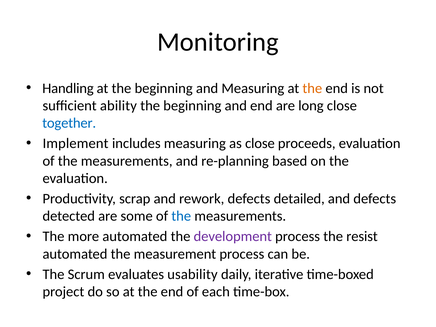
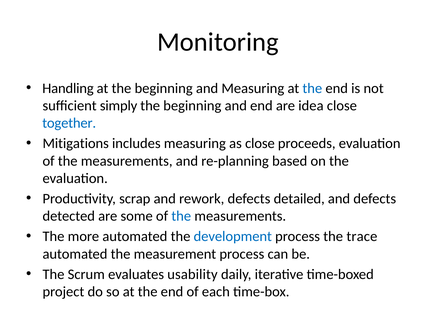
the colour: orange -> blue (312, 88)
ability: ability -> simply (119, 106)
long: long -> idea (311, 106)
Implement: Implement -> Mitigations (76, 143)
development colour: purple -> blue (233, 236)
resist: resist -> trace (362, 236)
